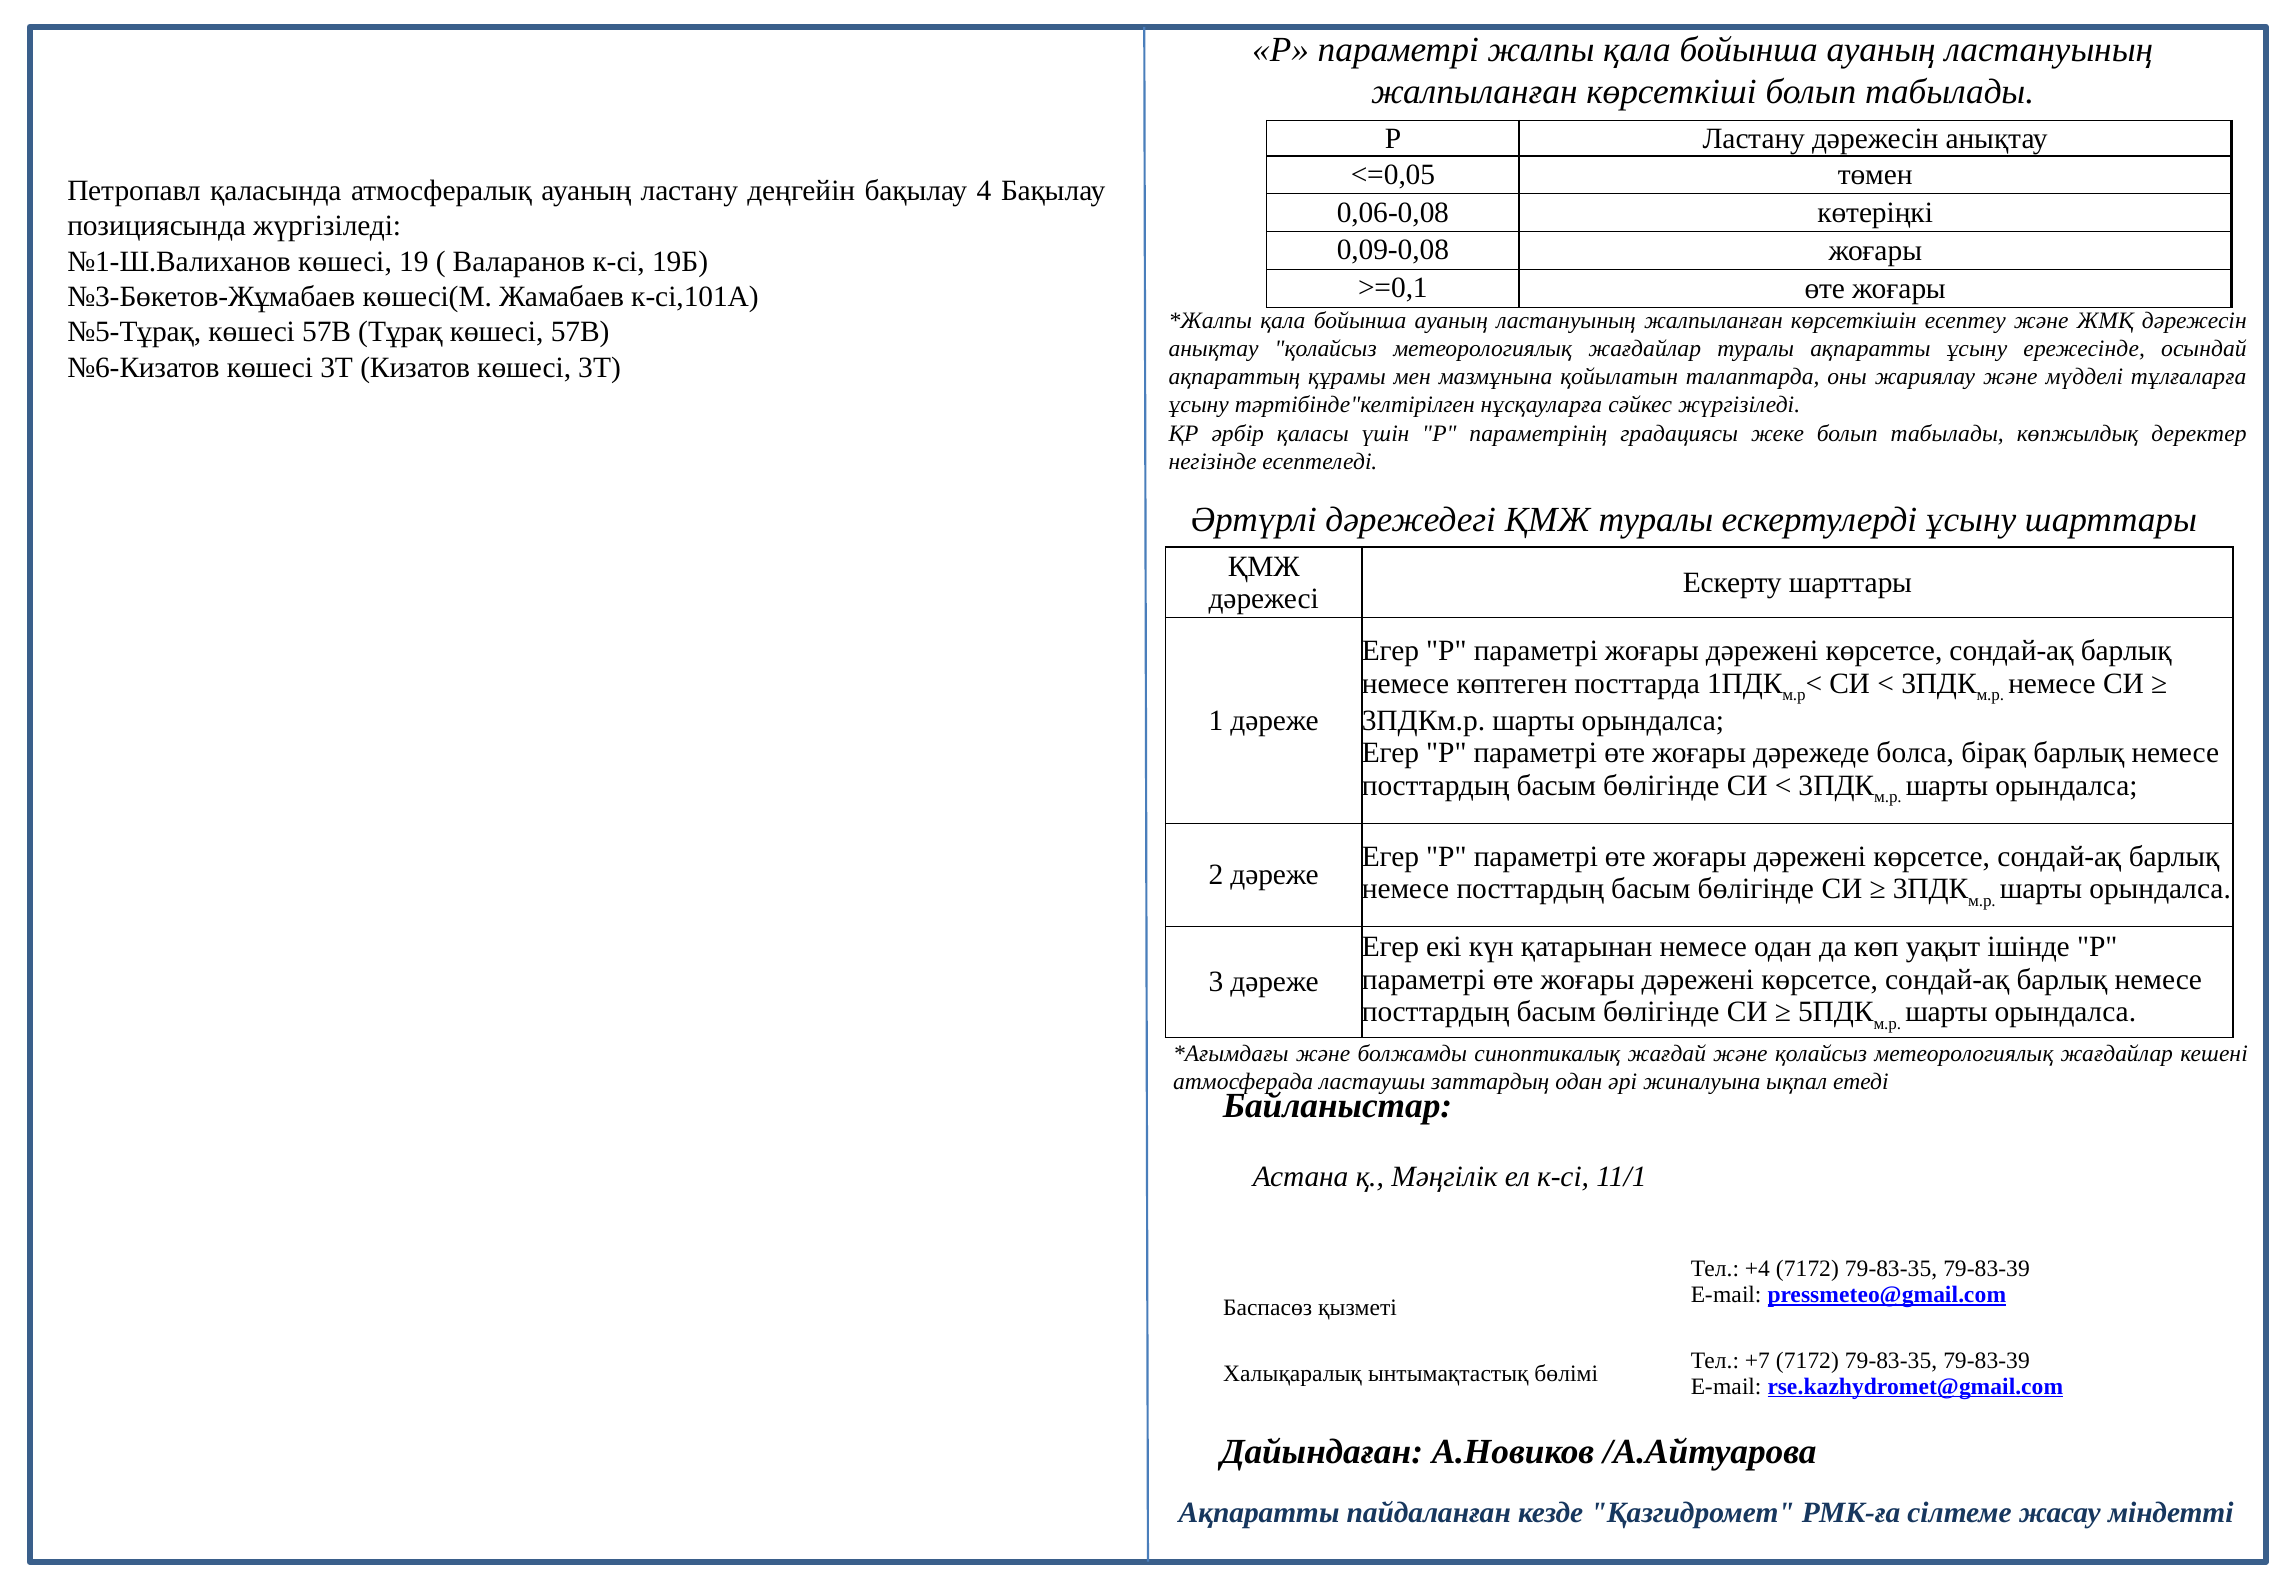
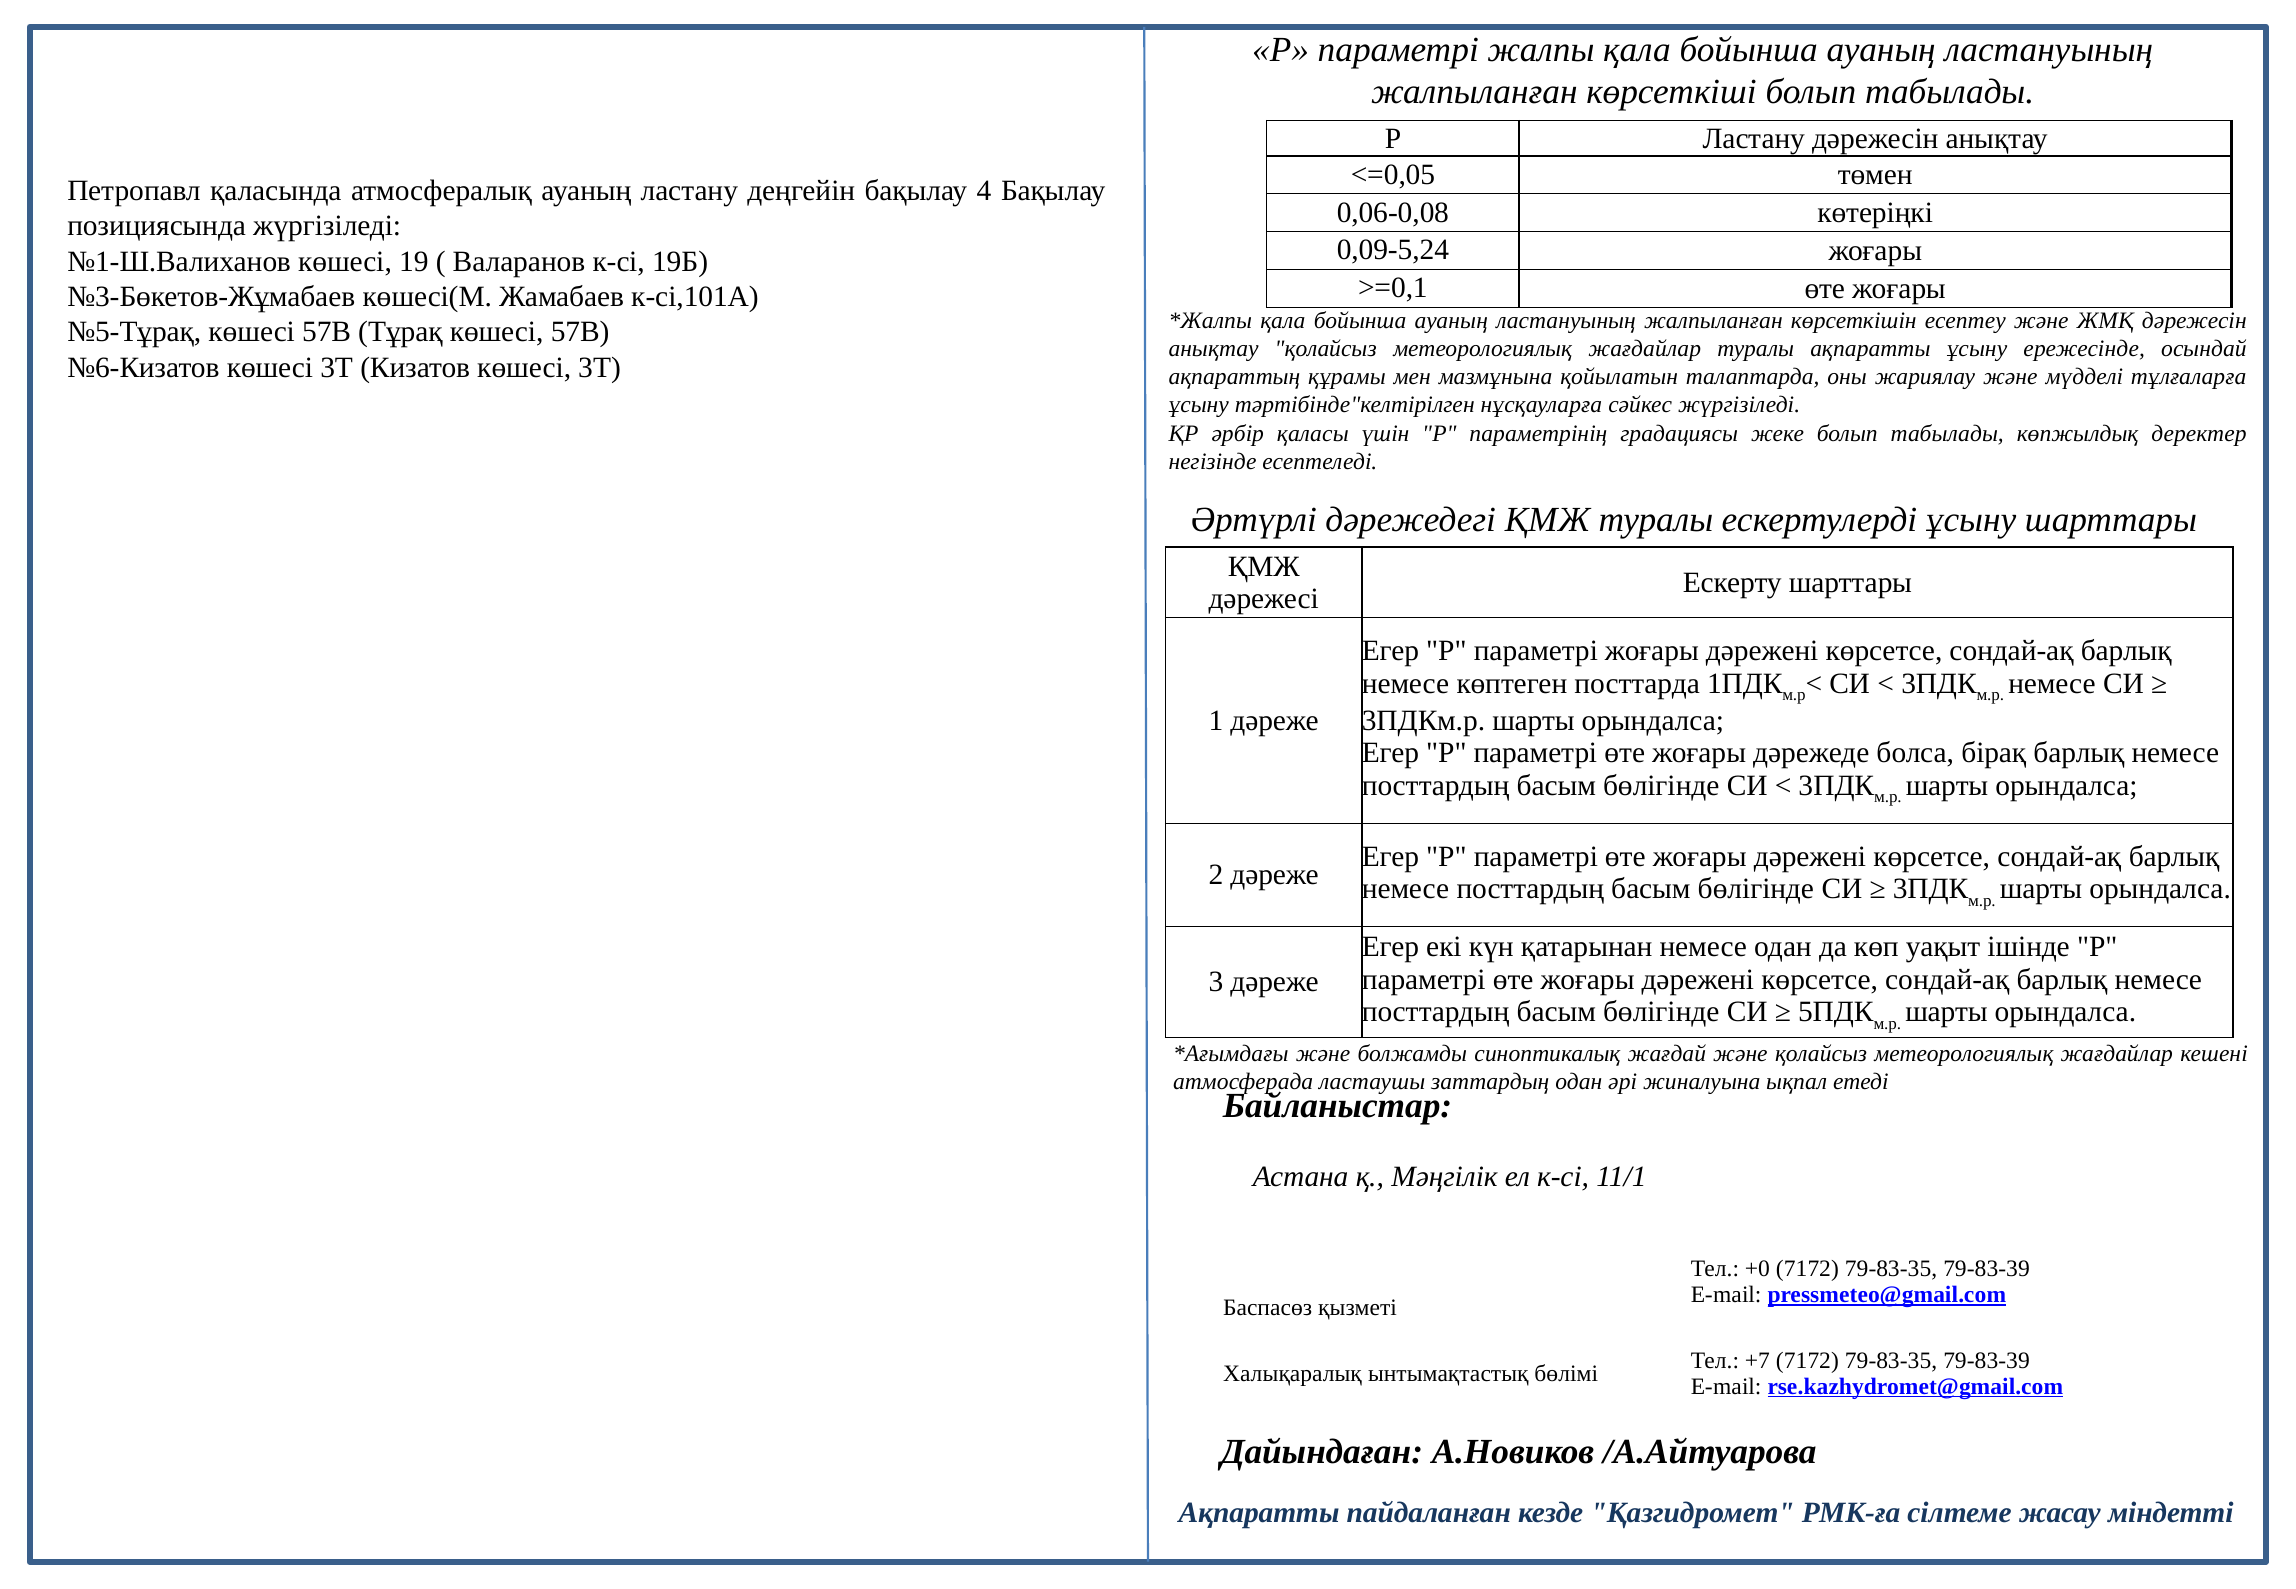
0,09-0,08: 0,09-0,08 -> 0,09-5,24 (1393, 250)
+4: +4 -> +0 (1757, 1269)
